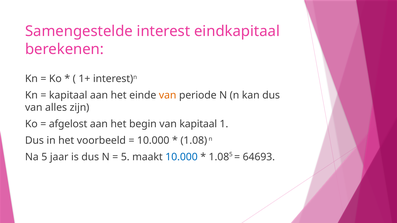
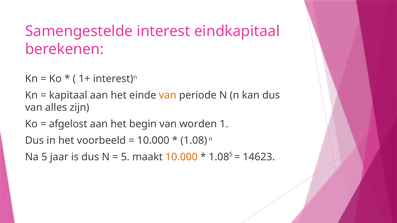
van kapitaal: kapitaal -> worden (198, 124)
10.000 colour: blue -> orange (182, 157)
64693: 64693 -> 14623 (259, 157)
